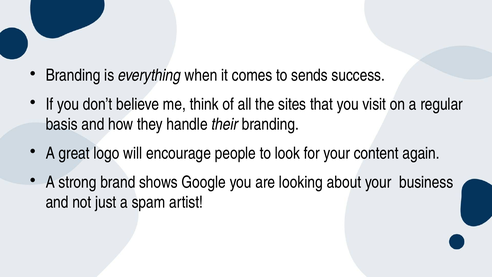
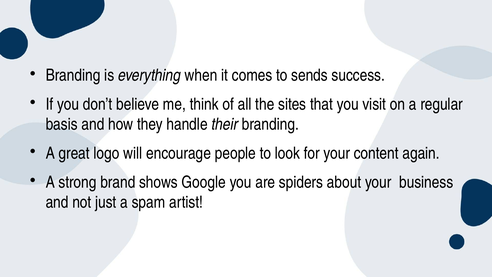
looking: looking -> spiders (301, 182)
